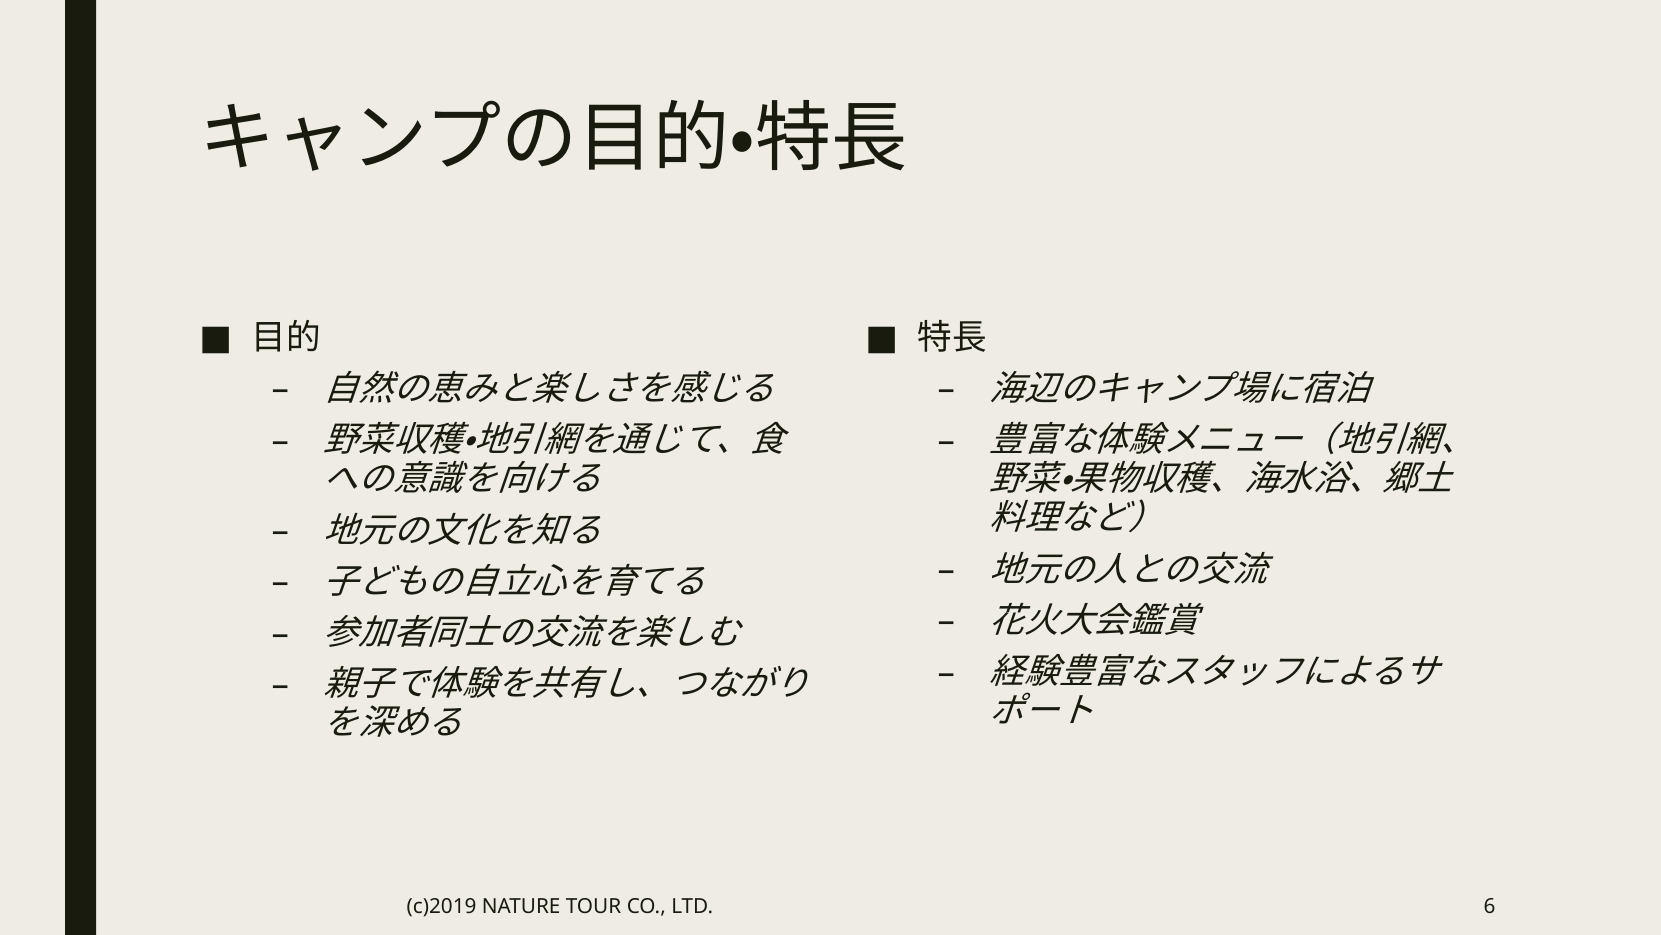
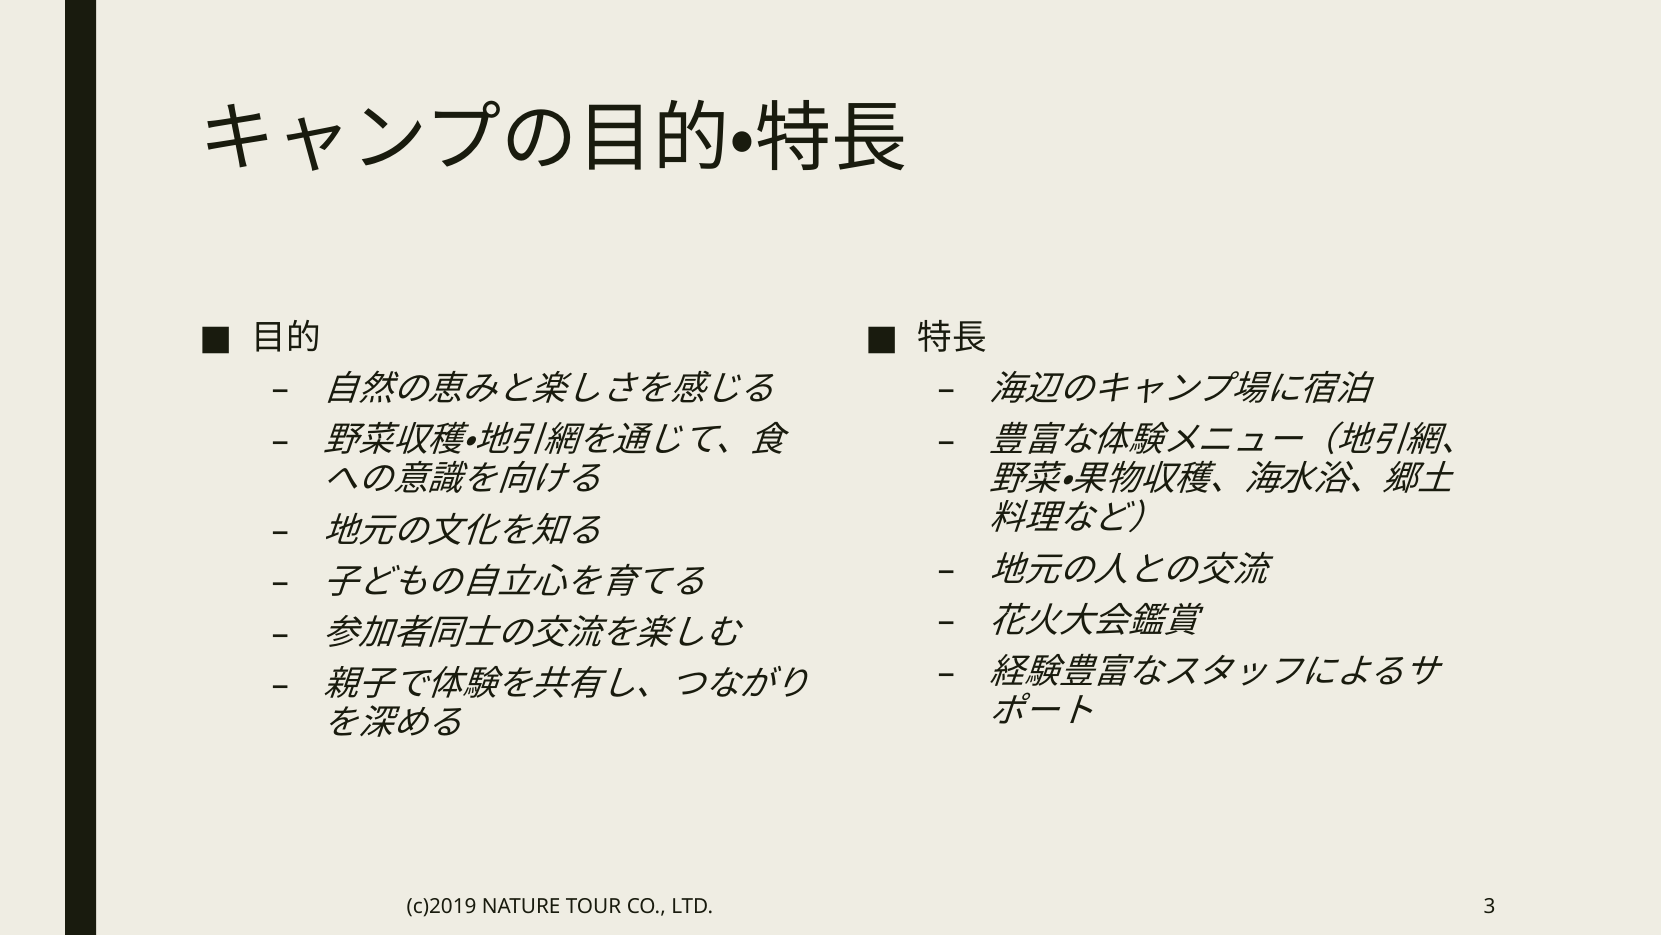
6: 6 -> 3 (1490, 906)
